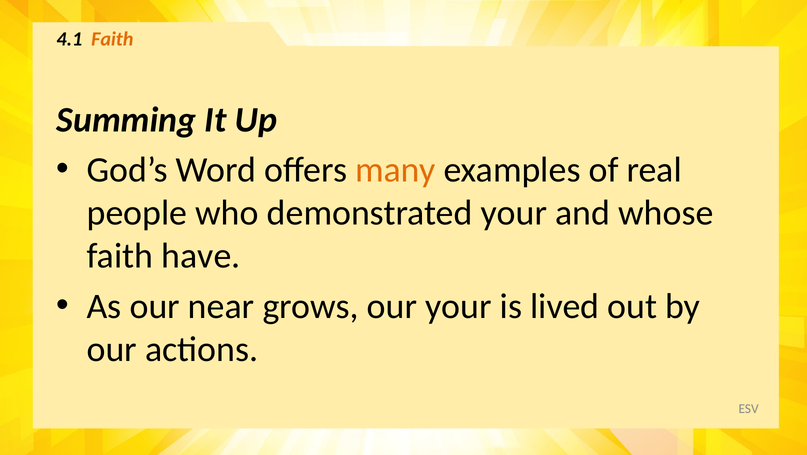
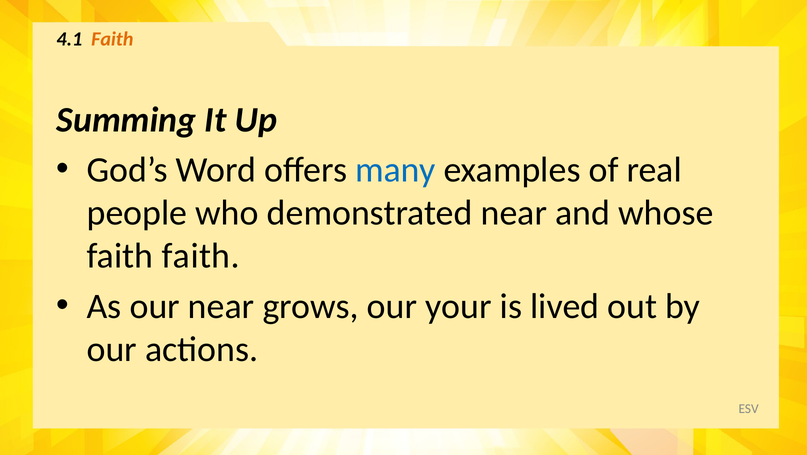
many colour: orange -> blue (395, 170)
demonstrated your: your -> near (514, 213)
faith have: have -> faith (201, 256)
